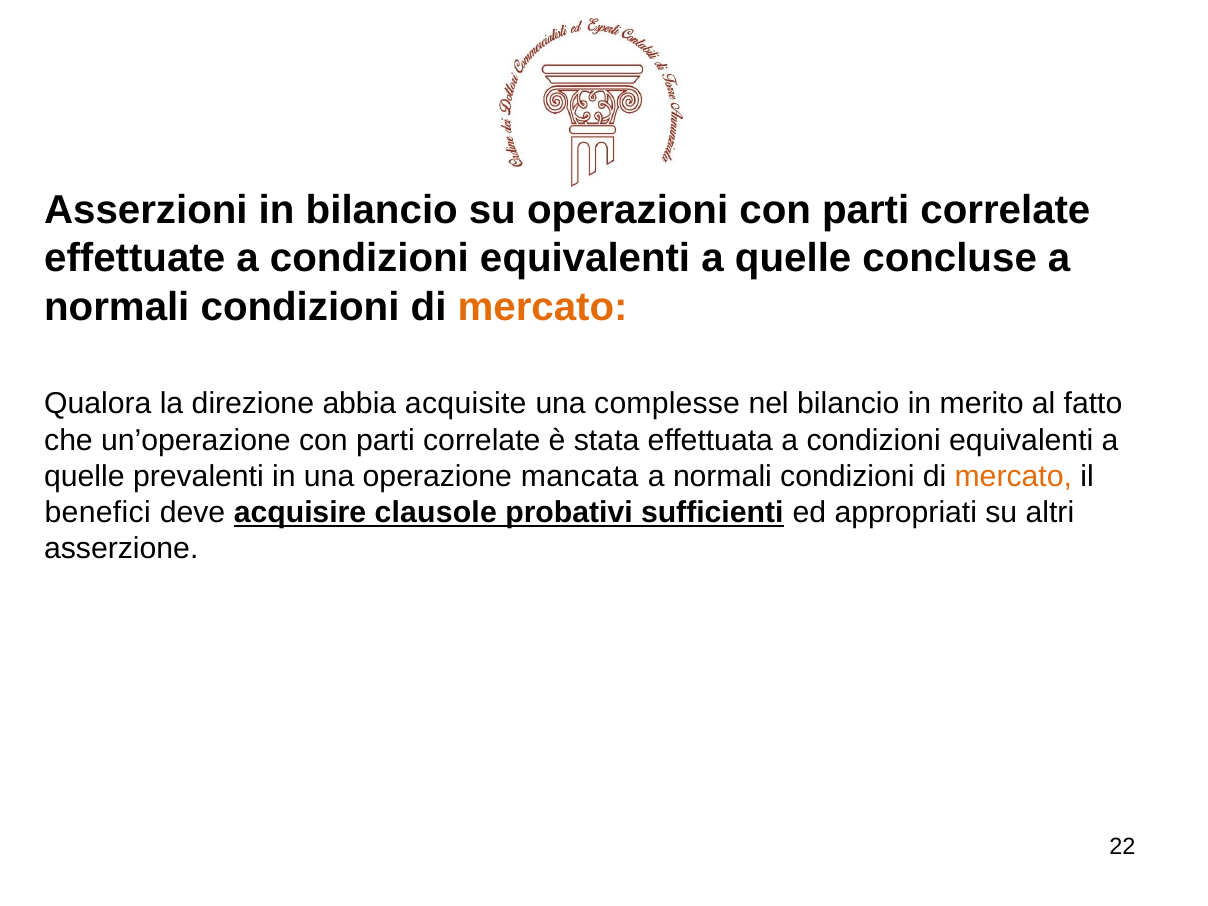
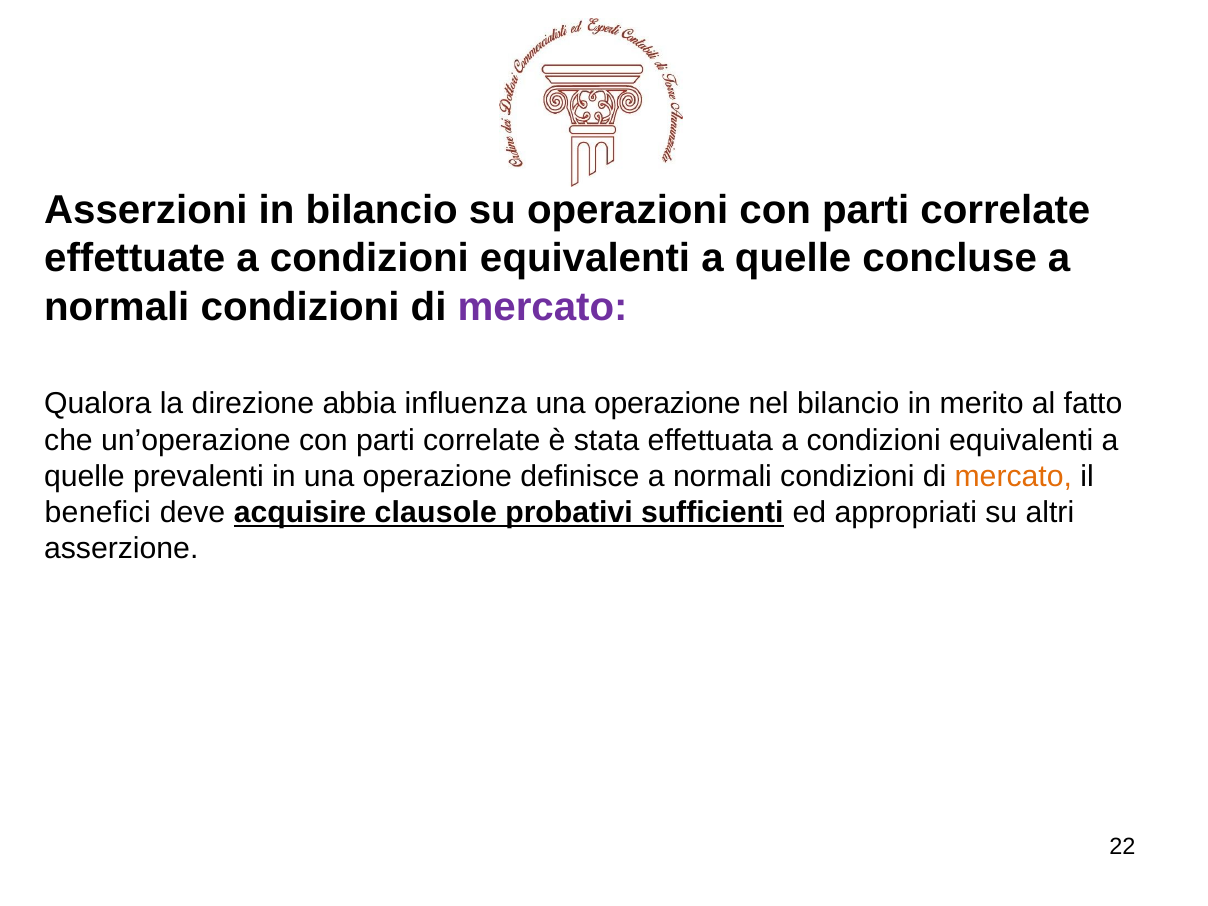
mercato colour: orange -> purple (543, 307)
acquisite: acquisite -> influenza (466, 404)
complesse: complesse -> operazione (667, 404)
mancata: mancata -> definisce (580, 476)
